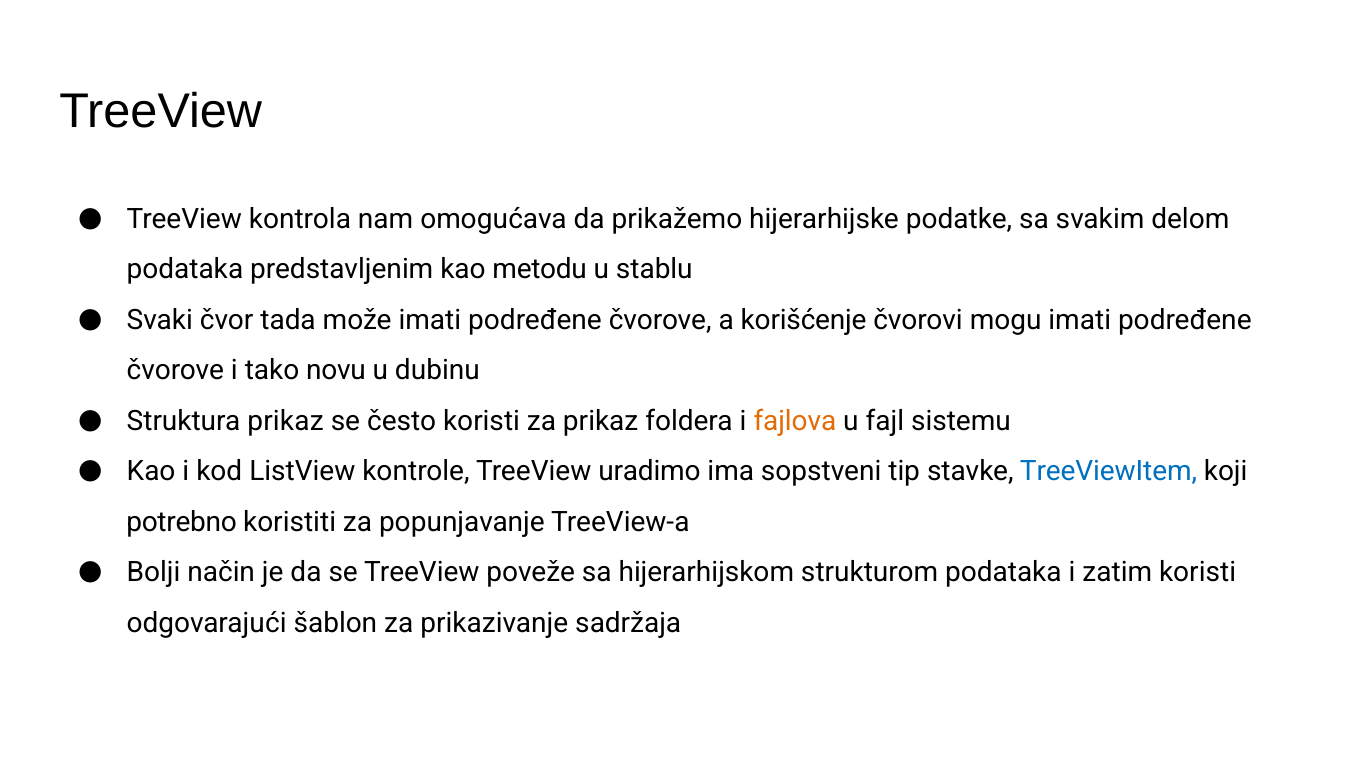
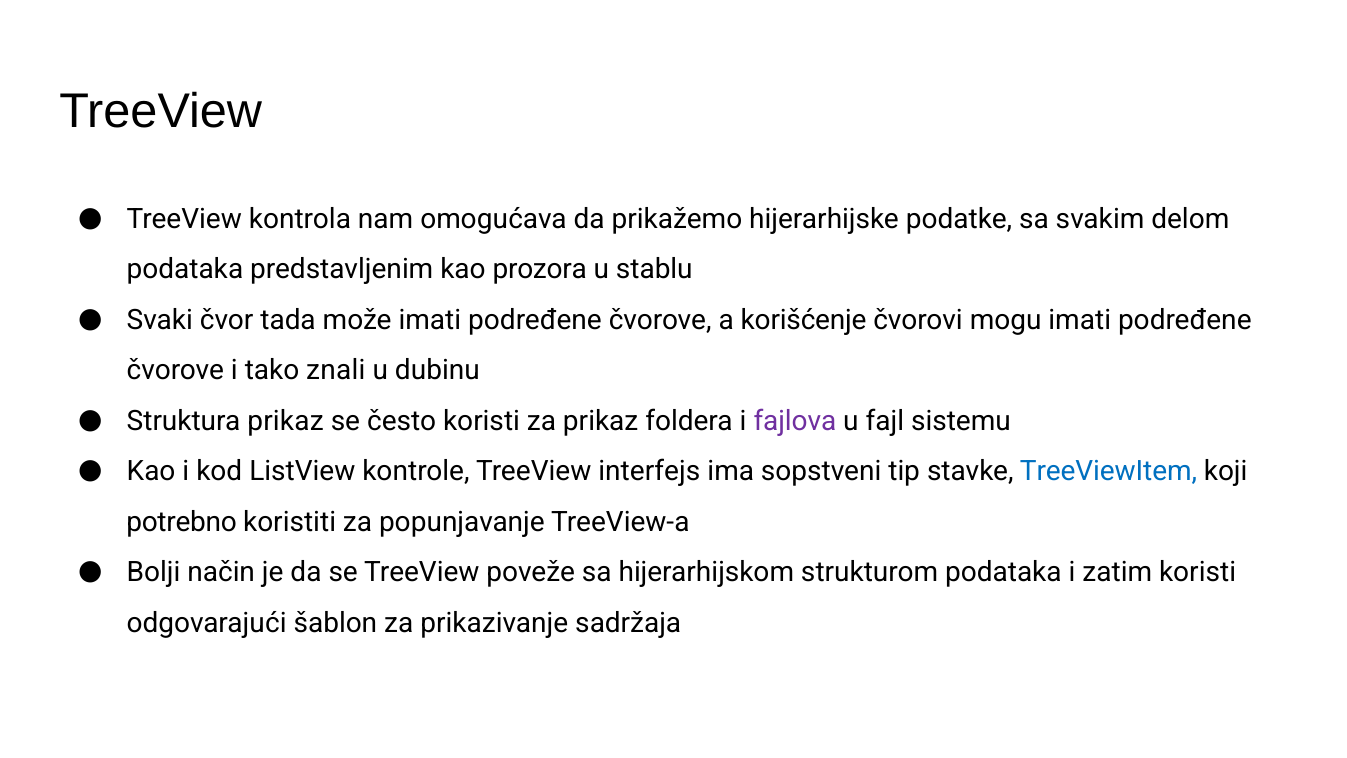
metodu: metodu -> prozora (540, 269)
novu: novu -> znali (336, 370)
fajlova colour: orange -> purple (795, 421)
uradimo: uradimo -> interfejs (649, 471)
